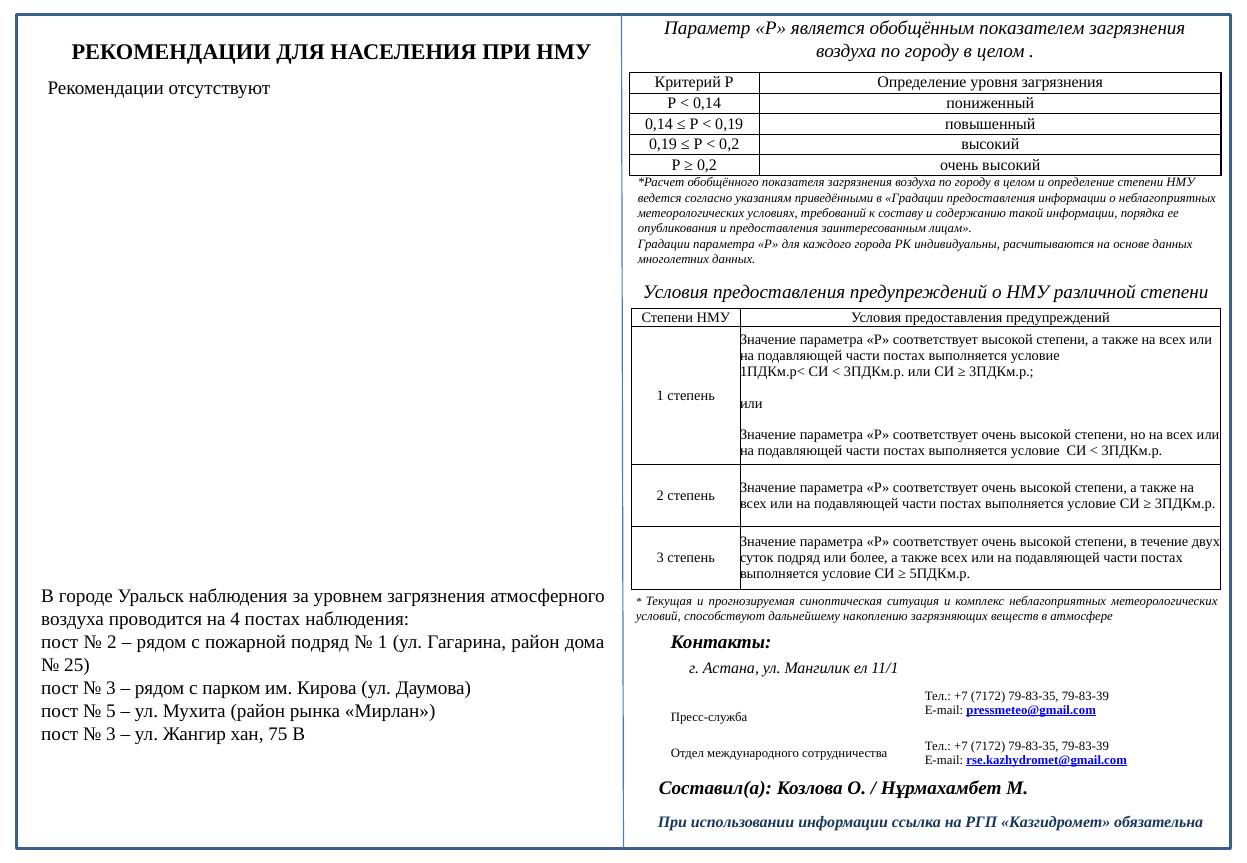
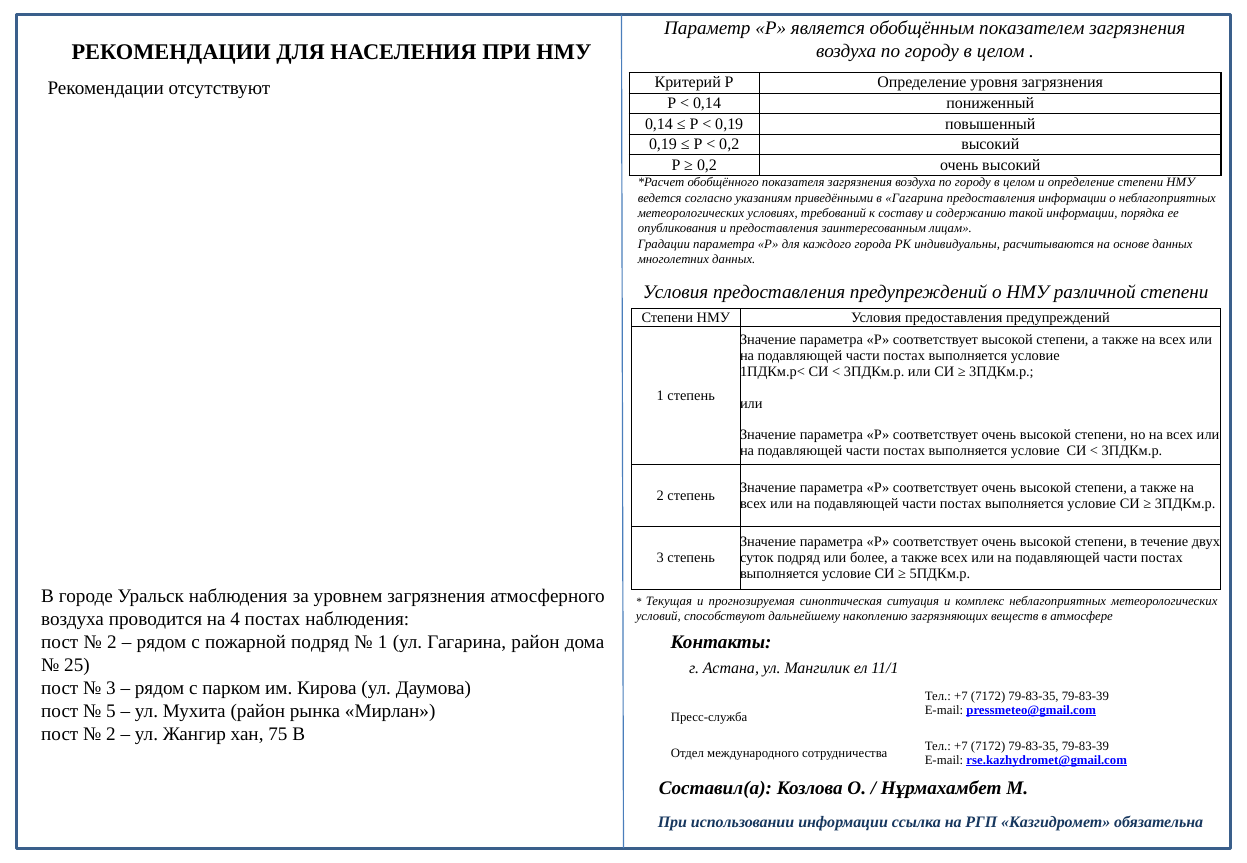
в Градации: Градации -> Гагарина (914, 198)
3: 3 -> 2 (111, 734)
